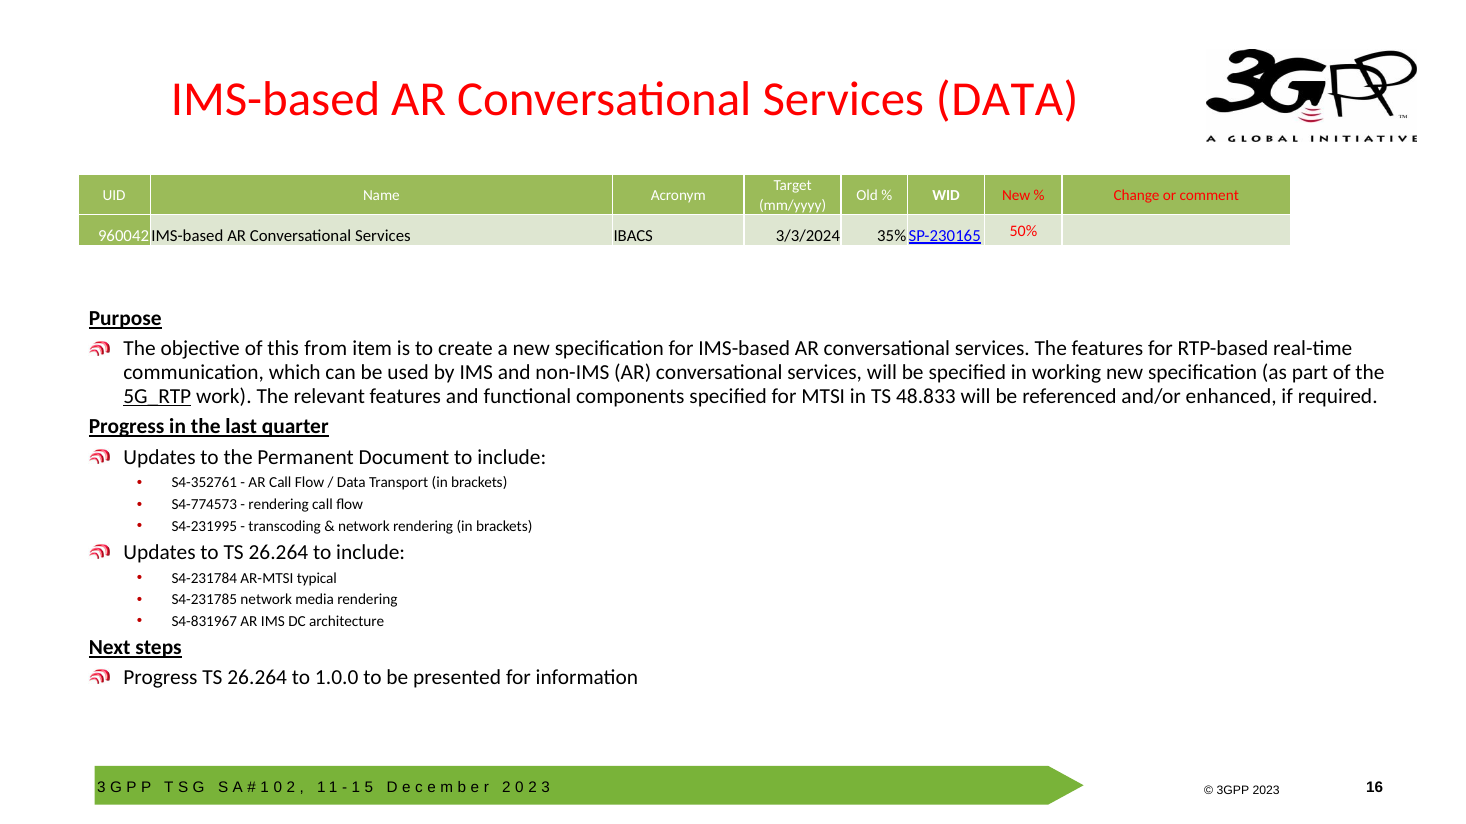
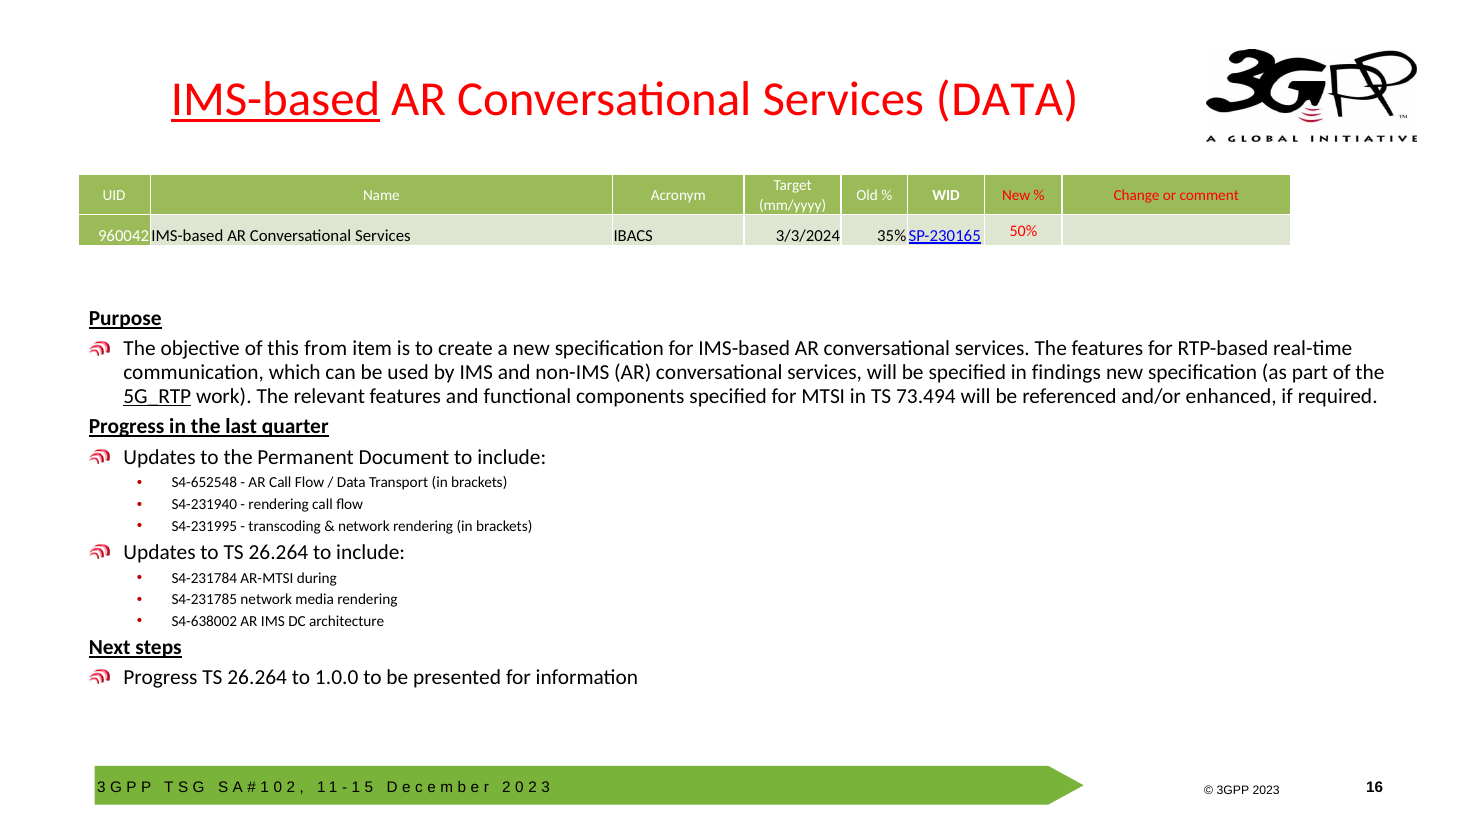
IMS-based underline: none -> present (276, 100)
working: working -> findings (1066, 373)
48.833: 48.833 -> 73.494 (926, 397)
S4-352761: S4-352761 -> S4-652548 (204, 483)
S4-774573: S4-774573 -> S4-231940 (204, 505)
typical: typical -> during (317, 578)
S4-831967: S4-831967 -> S4-638002 (204, 622)
